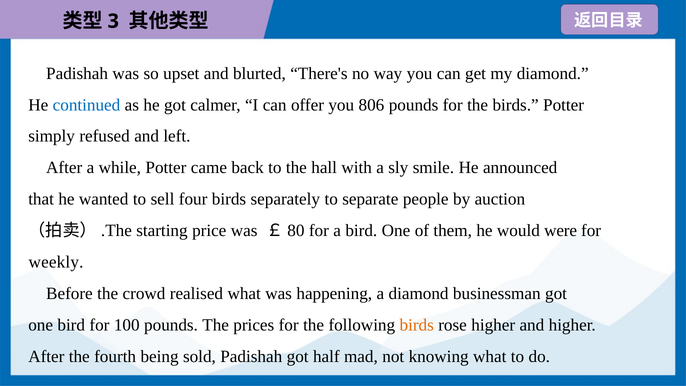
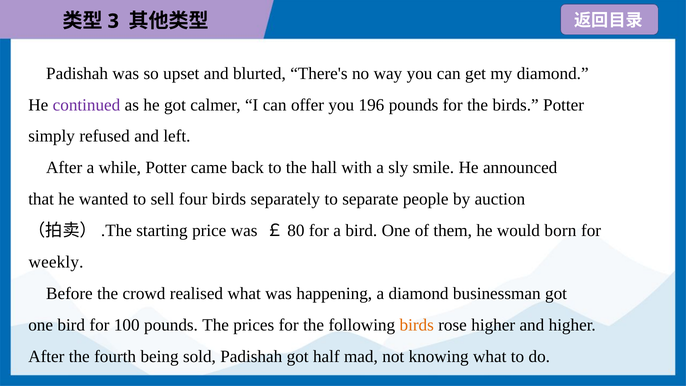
continued colour: blue -> purple (86, 105)
806: 806 -> 196 (371, 105)
were: were -> born (560, 231)
